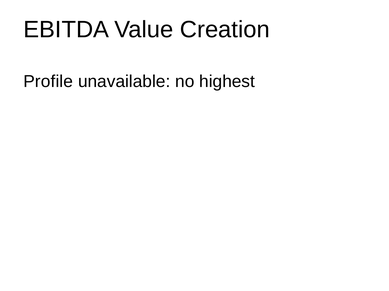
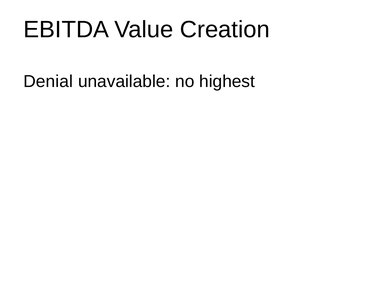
Profile: Profile -> Denial (48, 82)
